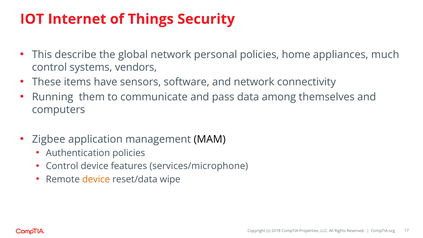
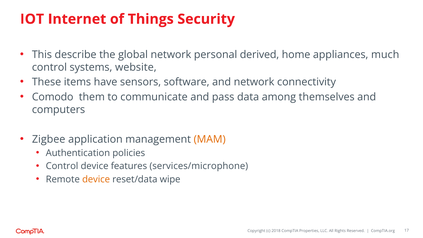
personal policies: policies -> derived (259, 55)
vendors: vendors -> website (136, 67)
Running: Running -> Comodo (53, 97)
MAM colour: black -> orange (210, 139)
